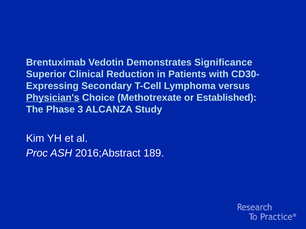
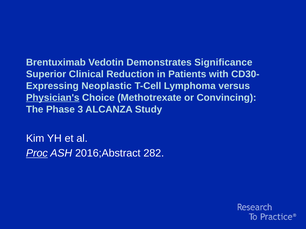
Secondary: Secondary -> Neoplastic (107, 86)
Established: Established -> Convincing (226, 98)
Proc underline: none -> present (37, 154)
189: 189 -> 282 (154, 154)
